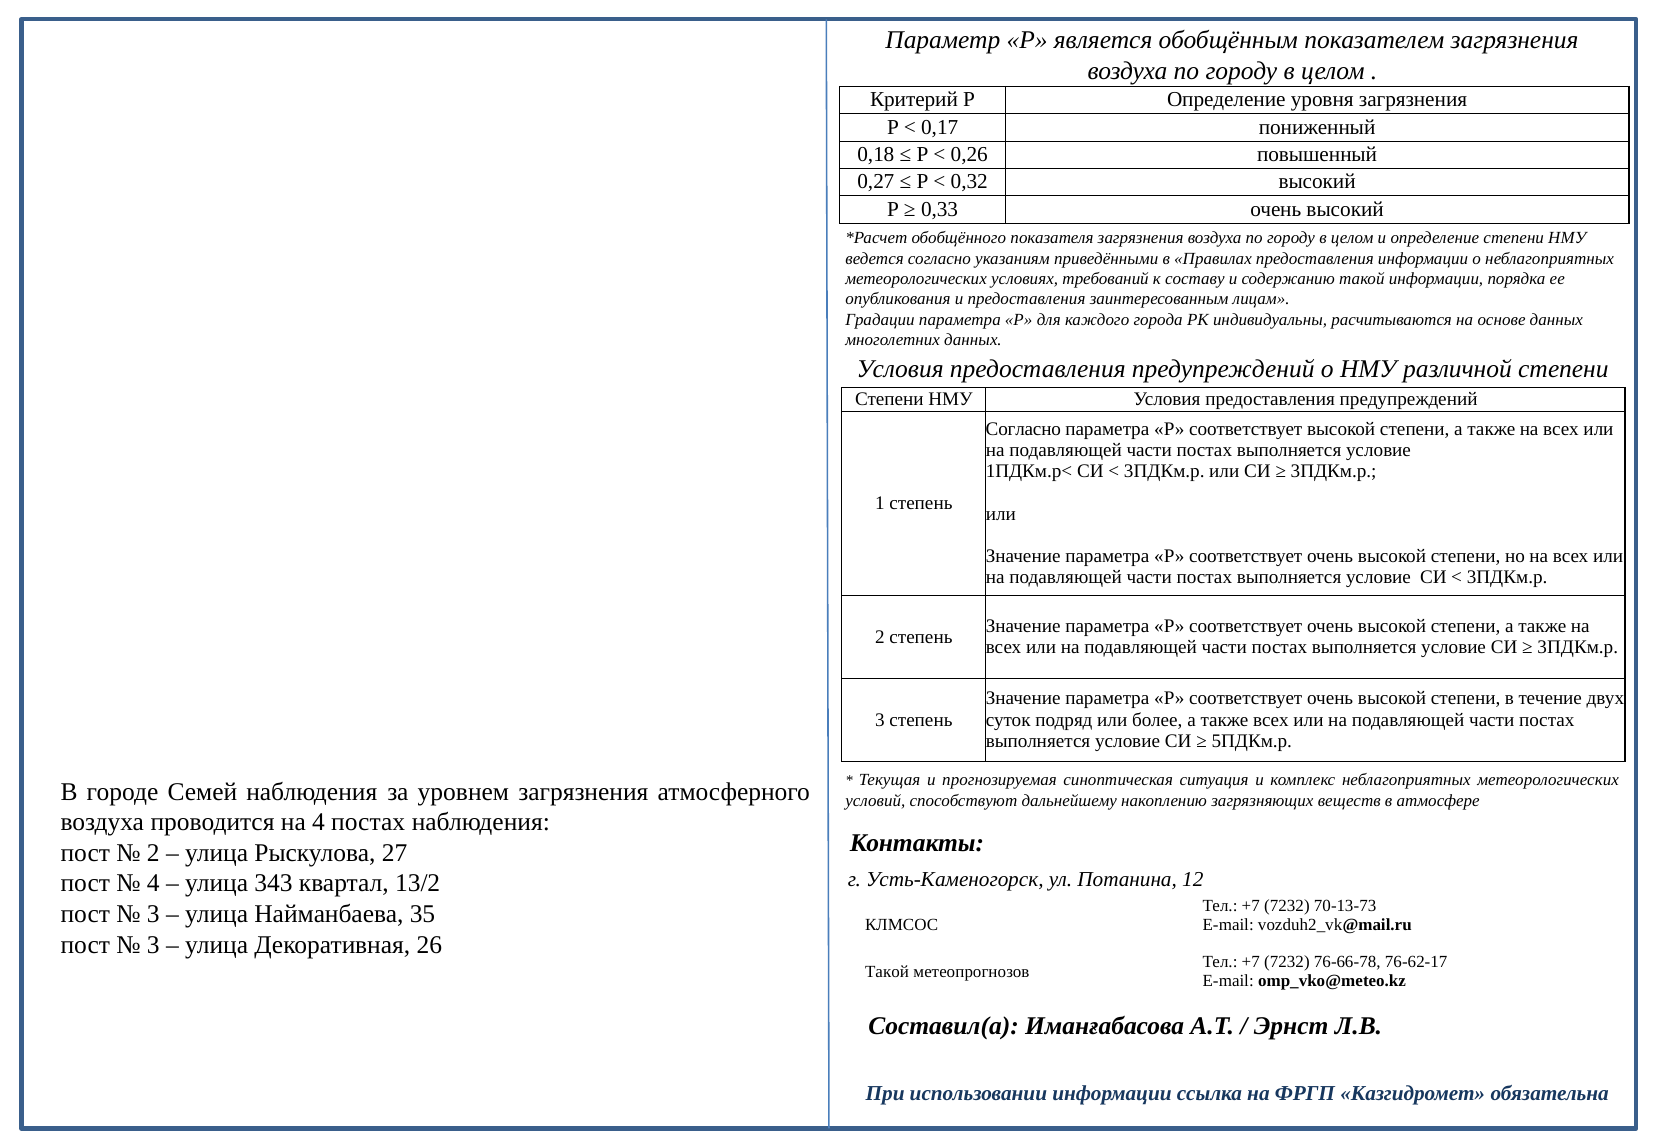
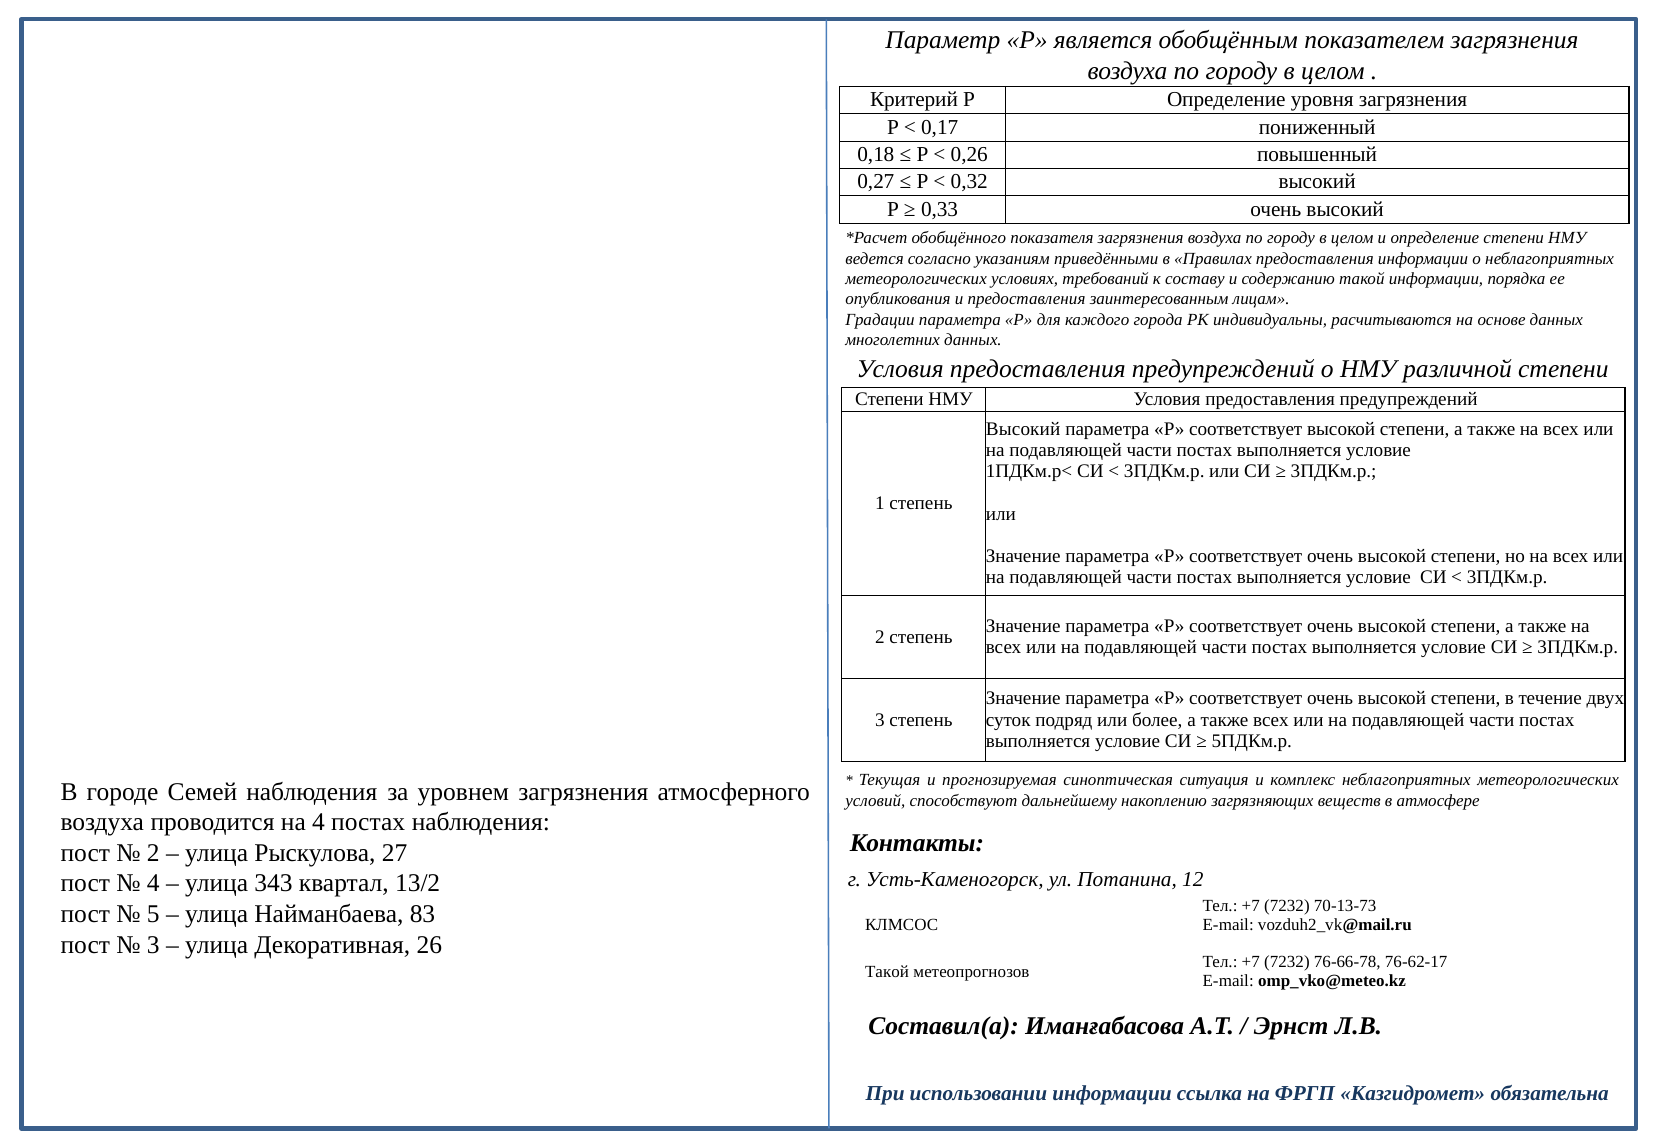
Согласно: Согласно -> Высокий (1023, 429)
3: 3 -> 5 (153, 914)
35: 35 -> 83 (422, 914)
